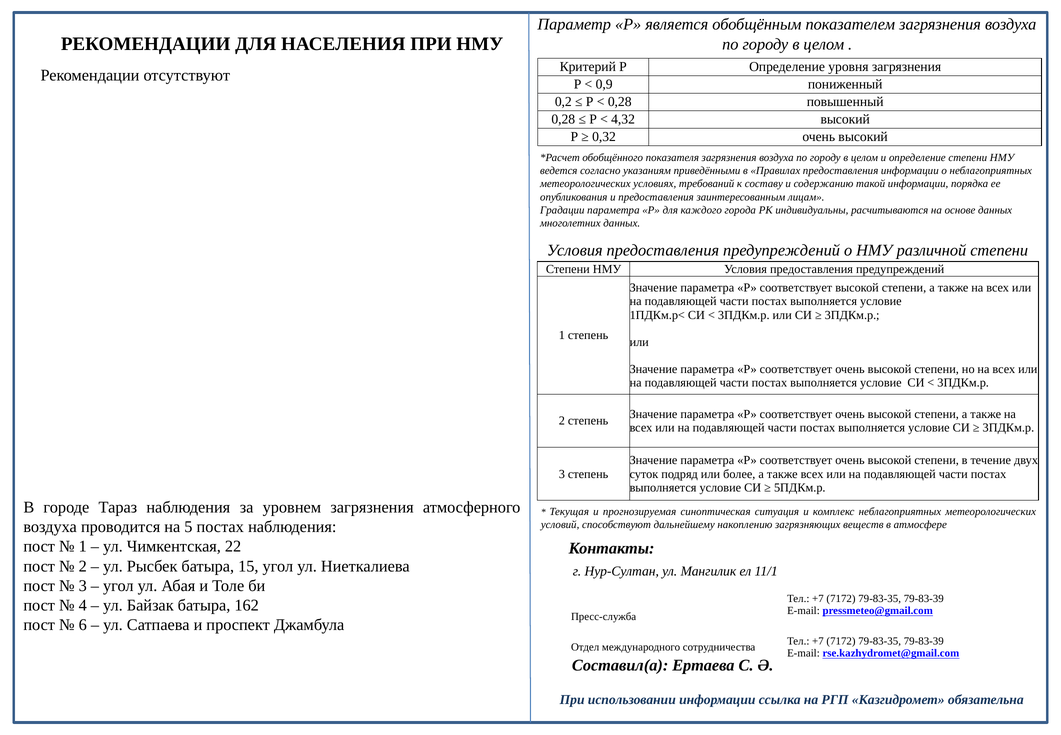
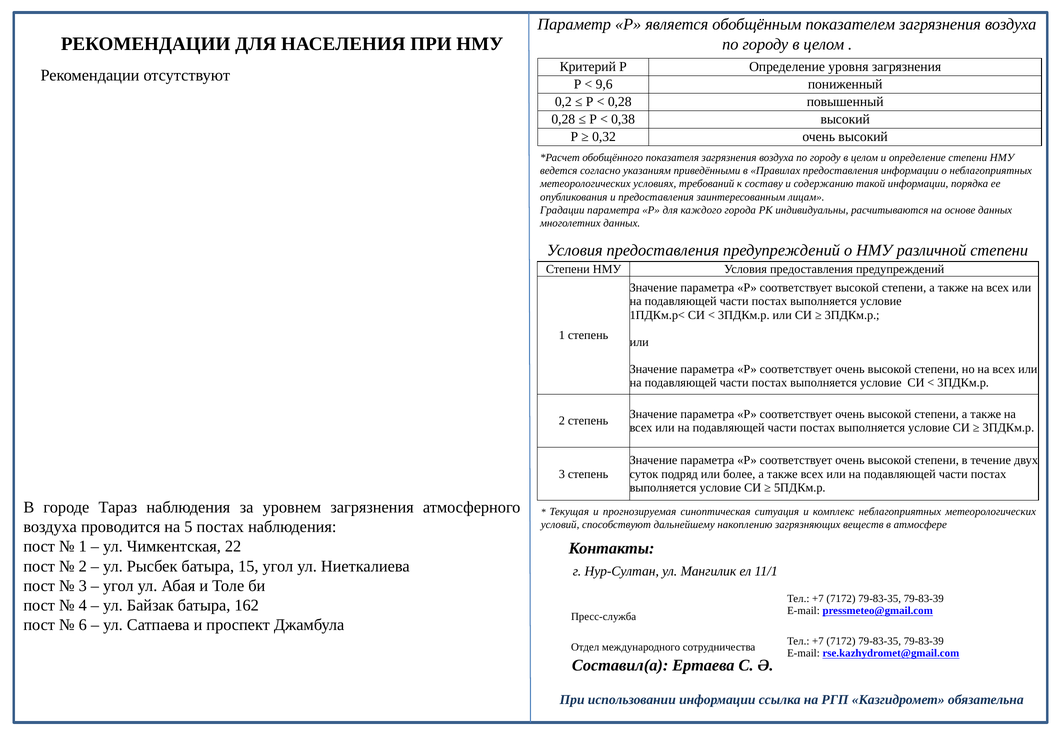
0,9: 0,9 -> 9,6 (604, 84)
4,32: 4,32 -> 0,38 (623, 119)
